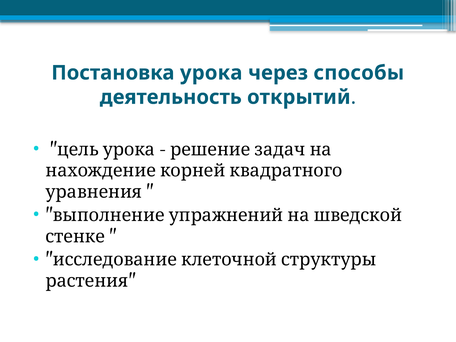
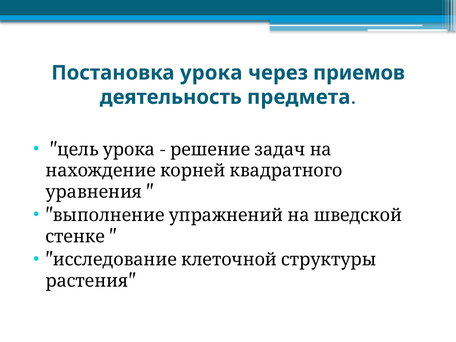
способы: способы -> приемов (359, 73)
открытий: открытий -> предмета (299, 97)
